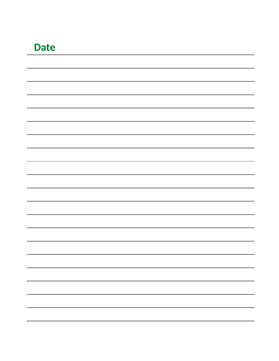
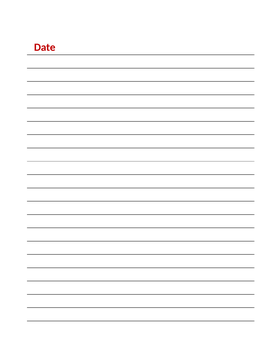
Date colour: green -> red (45, 47)
